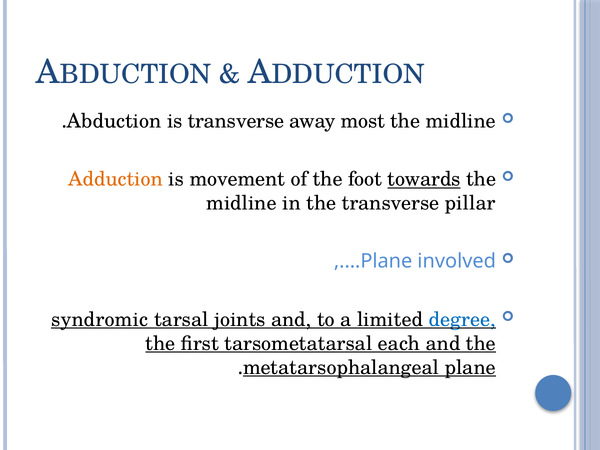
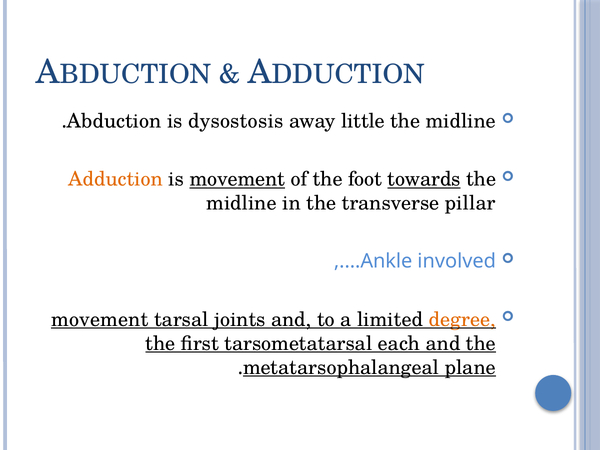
is transverse: transverse -> dysostosis (236, 121)
most: most -> little (363, 121)
movement underline: none -> present (237, 179)
Plane: Plane -> Ankle (386, 261)
syndromic: syndromic -> movement (100, 319)
degree colour: blue -> orange (462, 319)
